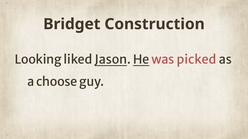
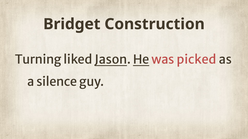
Looking: Looking -> Turning (38, 60)
choose: choose -> silence (57, 82)
